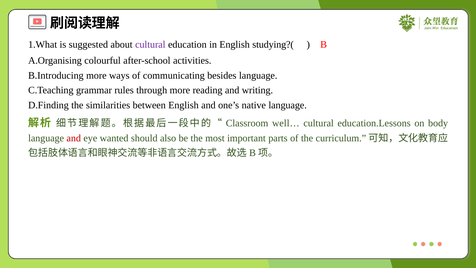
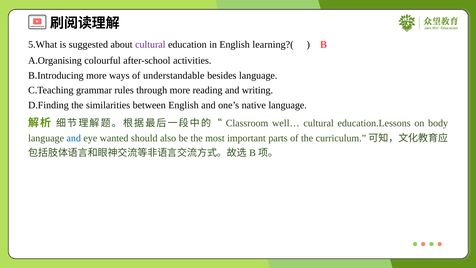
1.What: 1.What -> 5.What (43, 45)
studying?(: studying?( -> learning?( (273, 45)
communicating: communicating -> understandable (174, 75)
and colour: red -> blue (74, 138)
